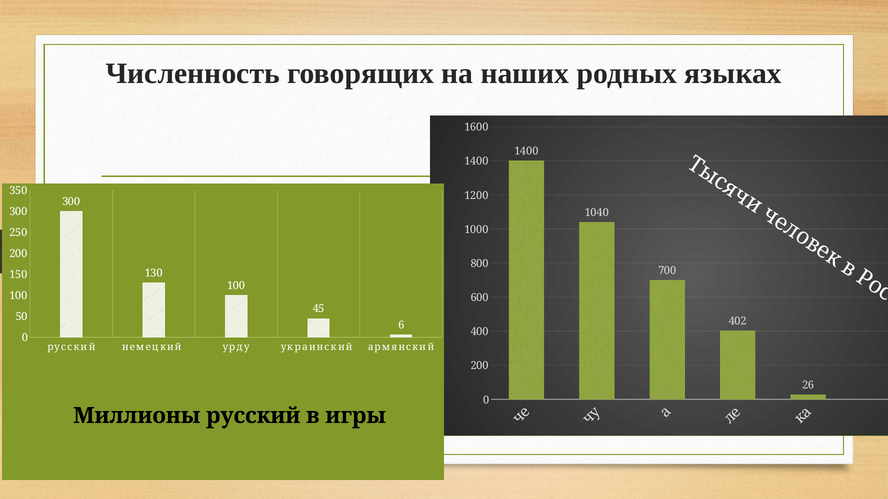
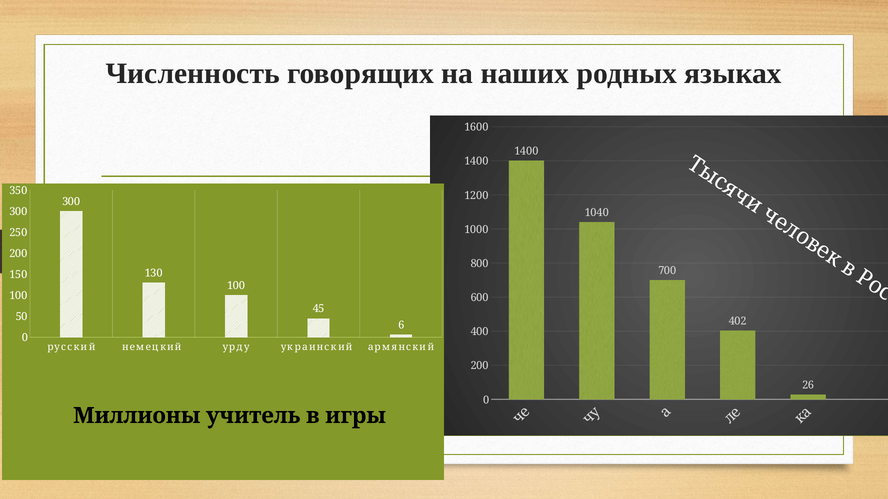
Миллионы русский: русский -> учитель (253, 416)
